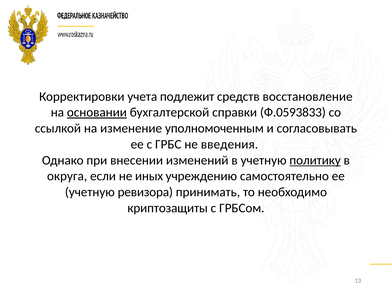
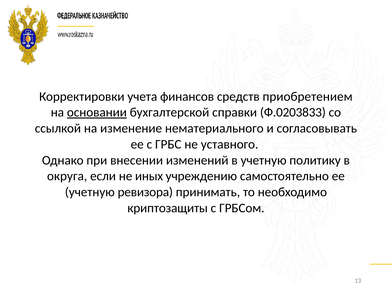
подлежит: подлежит -> финансов (187, 96)
восстановление: восстановление -> приобретением (308, 96)
Ф.0593833: Ф.0593833 -> Ф.0203833 (293, 112)
уполномоченным: уполномоченным -> нематериального (214, 128)
введения: введения -> уставного (230, 144)
политику underline: present -> none (315, 160)
